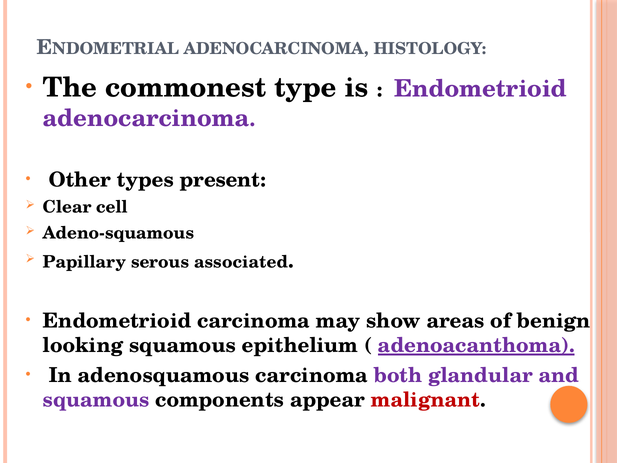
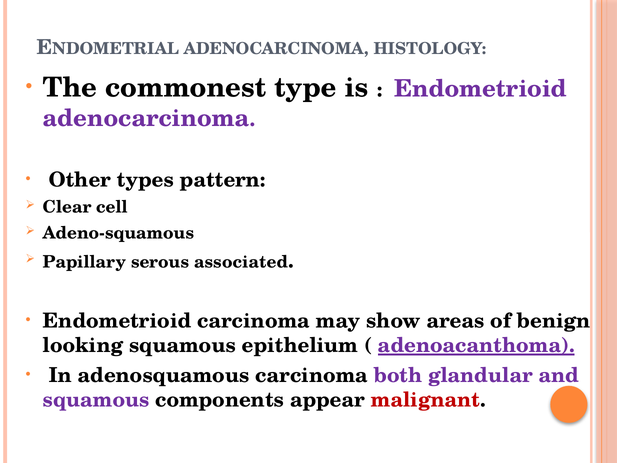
present: present -> pattern (223, 180)
